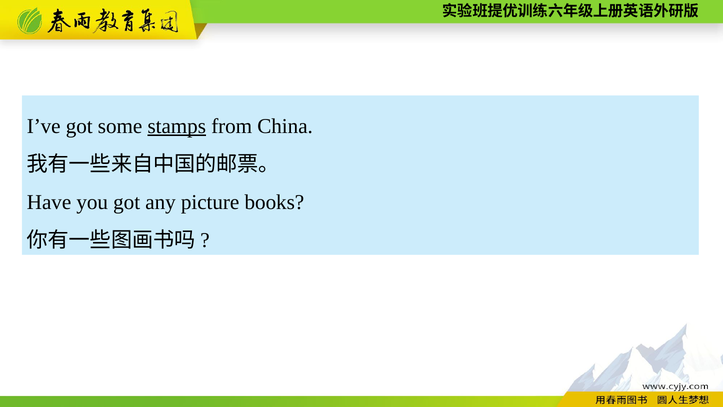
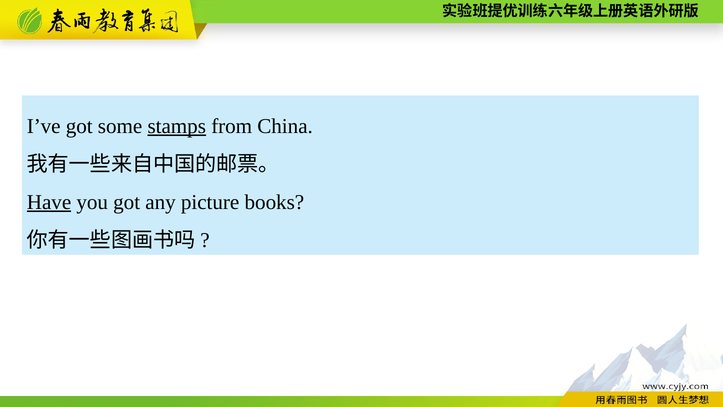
Have underline: none -> present (49, 202)
